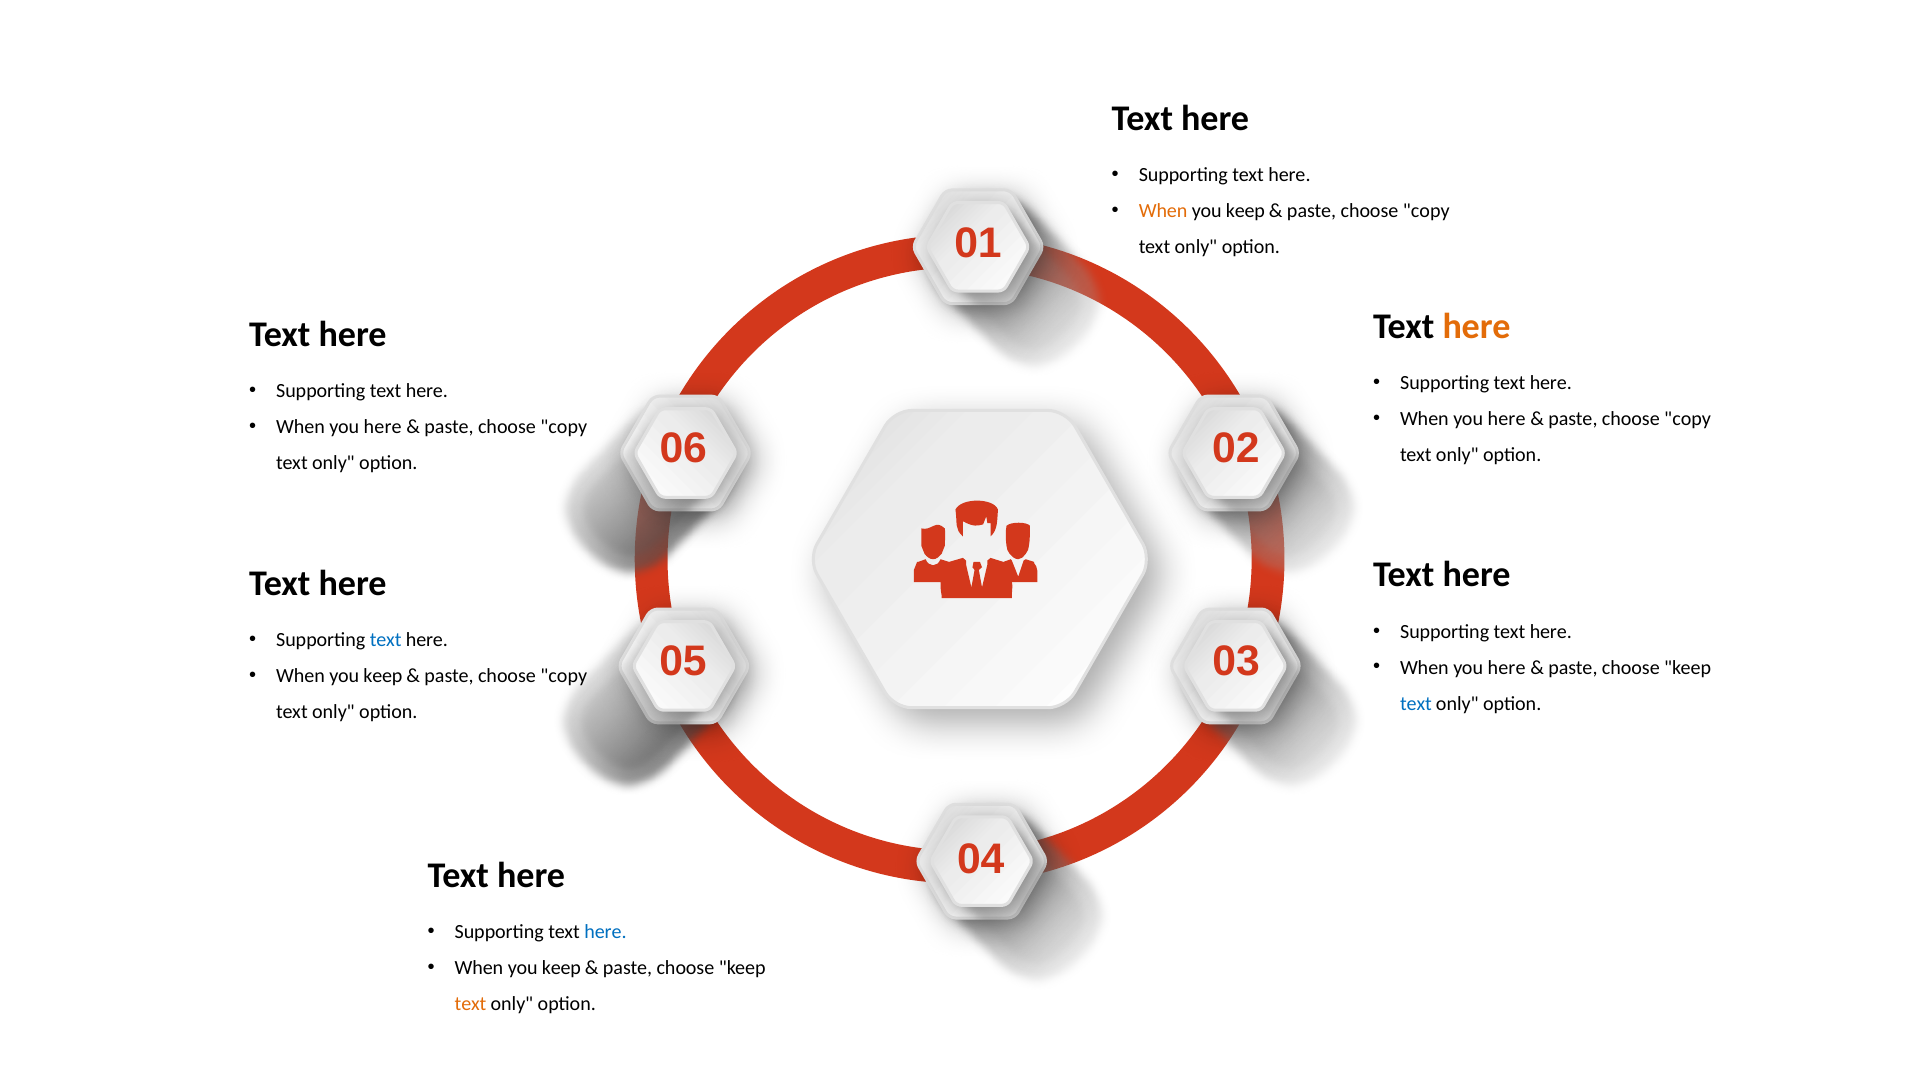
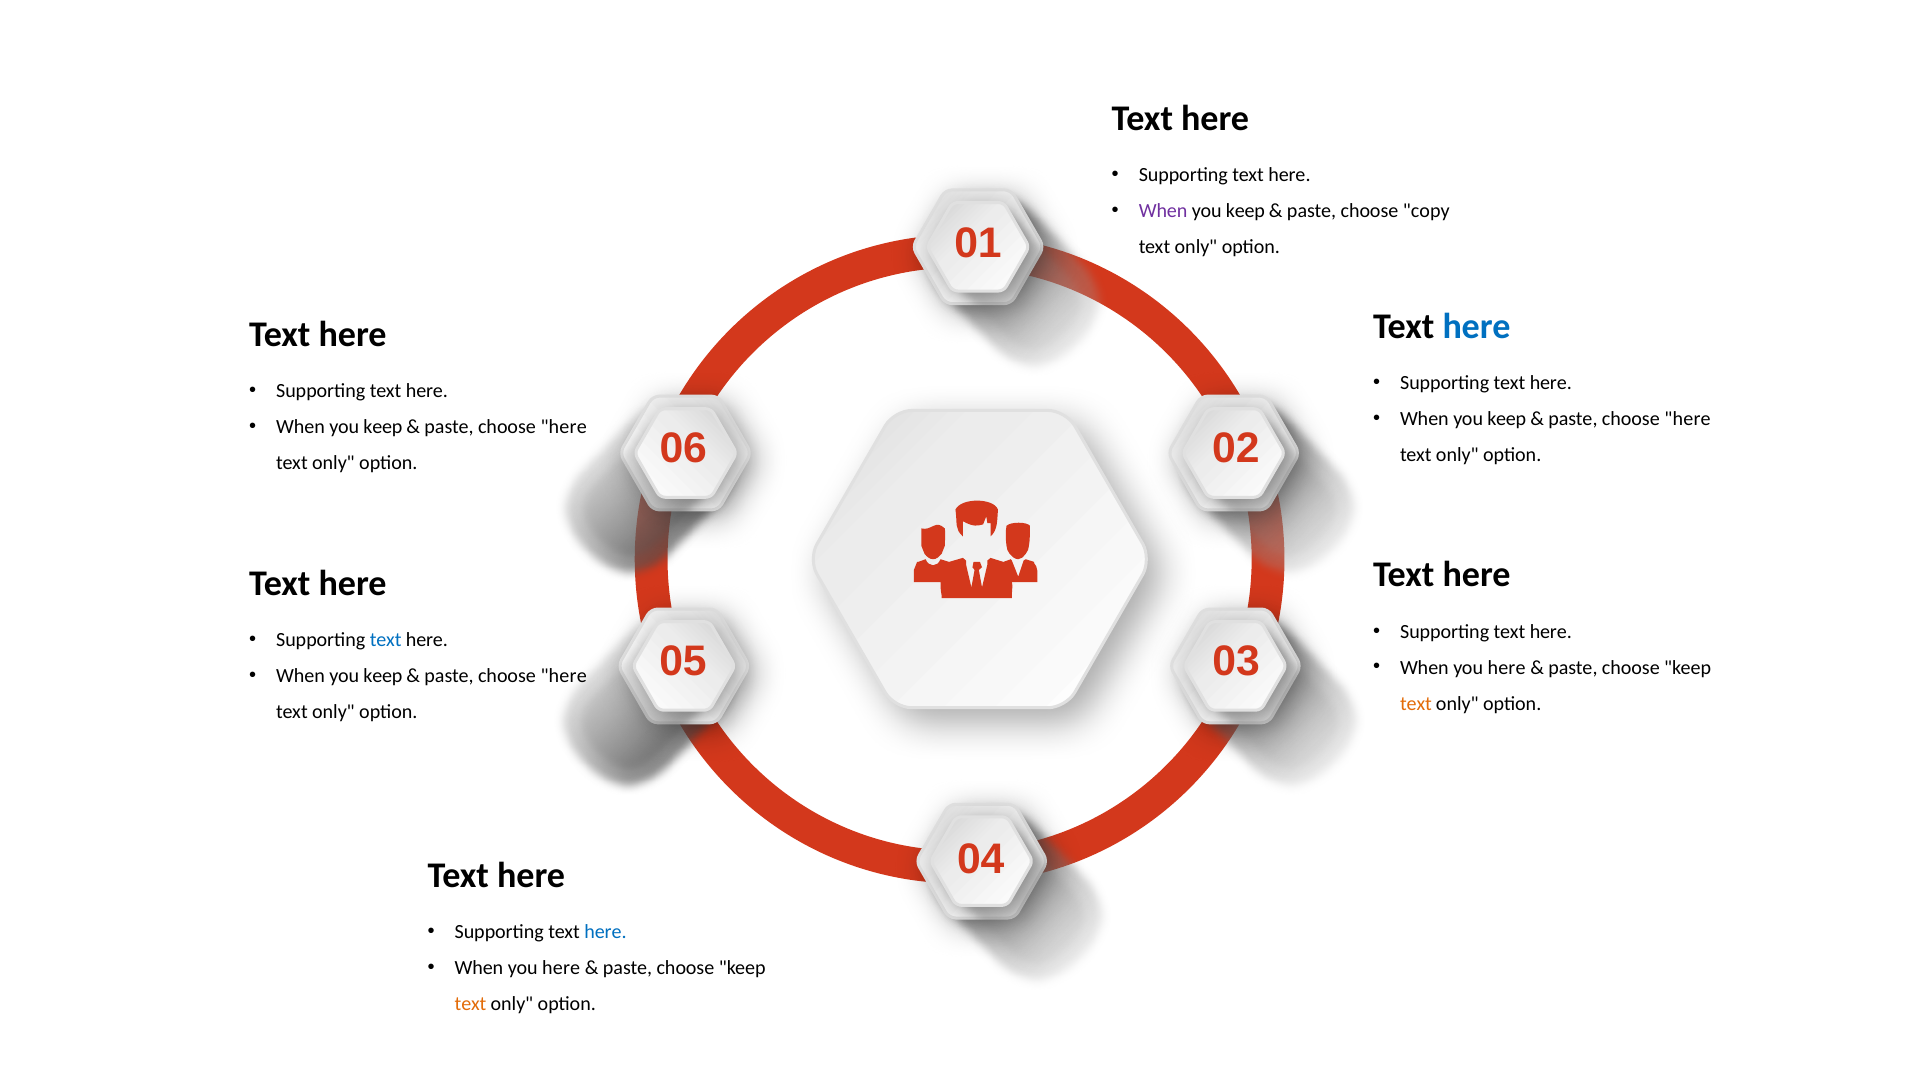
When colour: orange -> purple (1163, 211)
here colour: orange -> blue (1477, 326)
here: here -> keep (1507, 418)
copy: copy -> here (1688, 418)
here: here -> keep (383, 427)
copy: copy -> here (564, 427)
copy: copy -> here (564, 676)
text colour: blue -> orange (1416, 703)
keep: keep -> here (561, 968)
